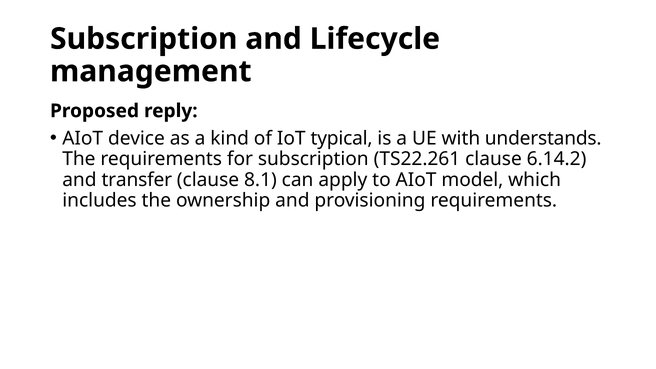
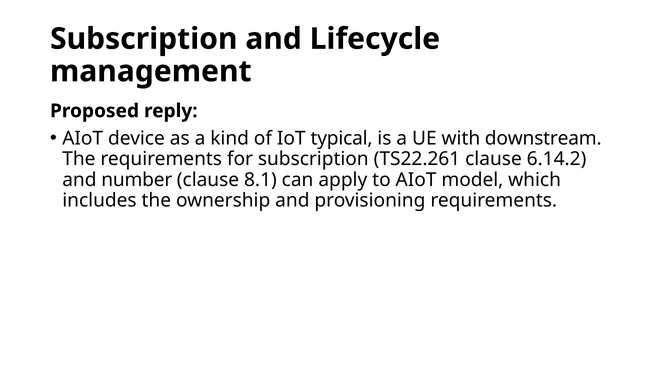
understands: understands -> downstream (543, 138)
transfer: transfer -> number (137, 180)
